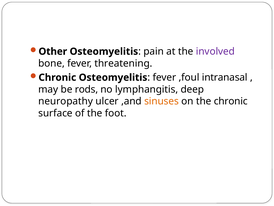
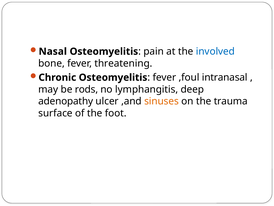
Other: Other -> Nasal (53, 51)
involved colour: purple -> blue (215, 51)
neuropathy: neuropathy -> adenopathy (66, 101)
the chronic: chronic -> trauma (231, 101)
